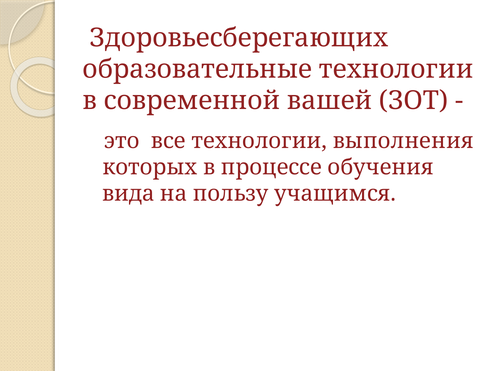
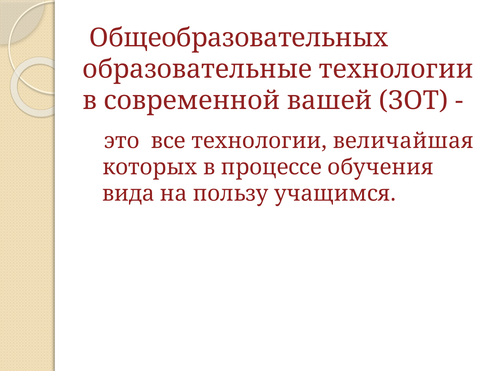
Здоровьесберегающих: Здоровьесберегающих -> Общеобразовательных (239, 38)
выполнения: выполнения -> величайшая (403, 141)
